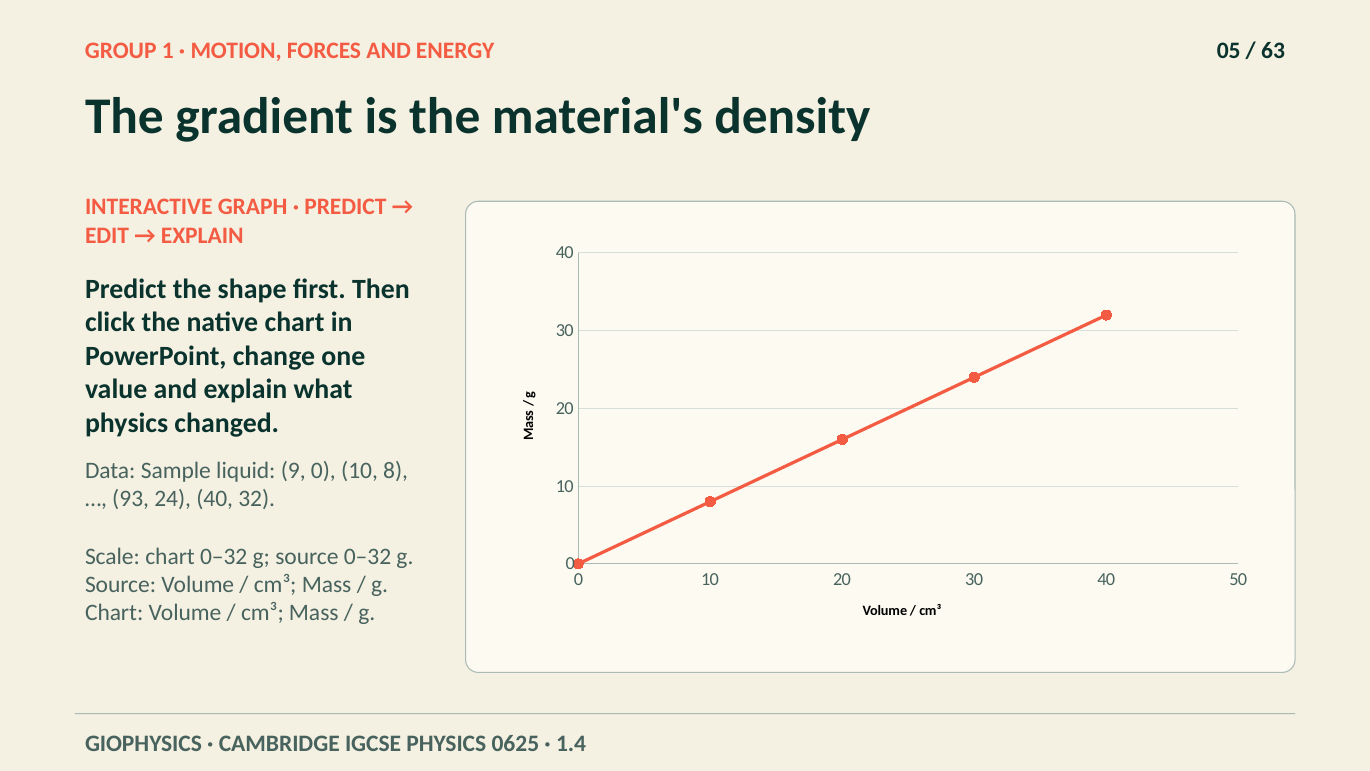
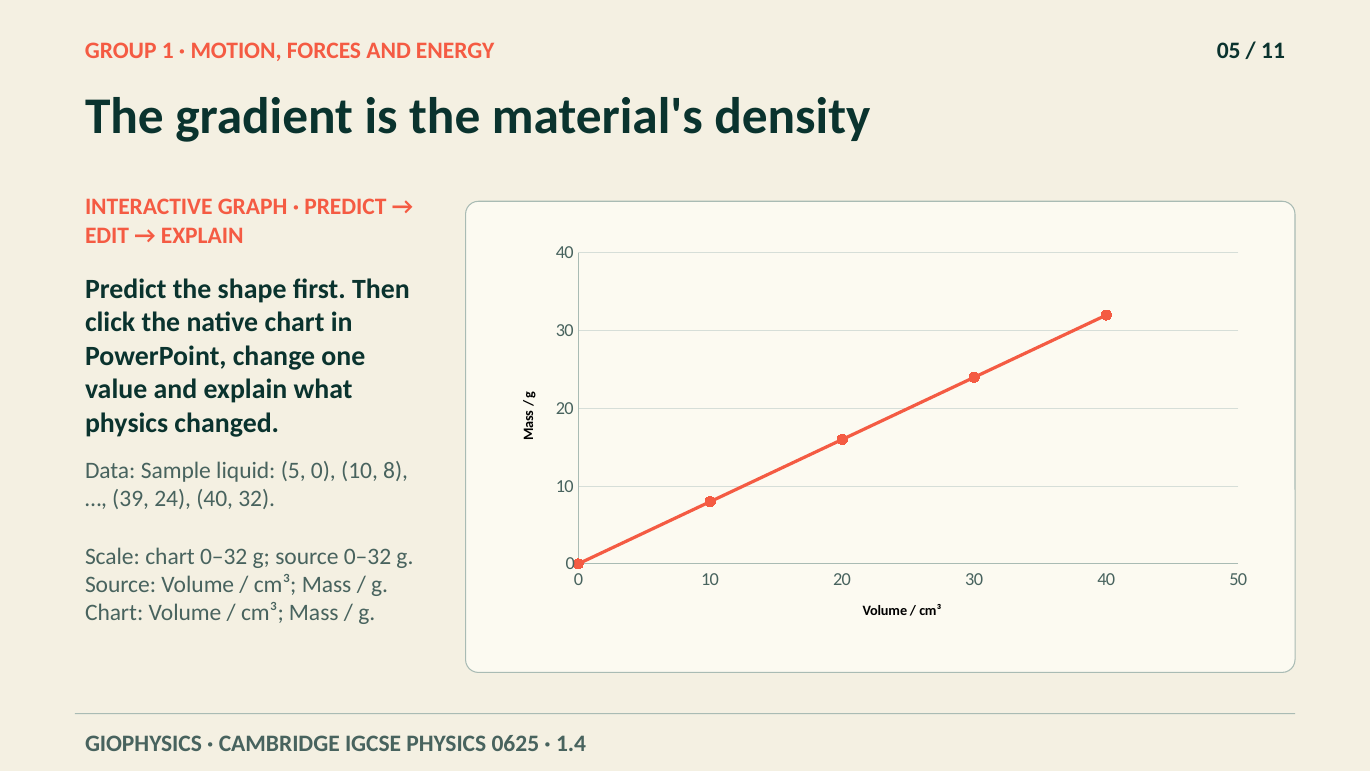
63: 63 -> 11 (1273, 51)
9: 9 -> 5 (293, 470)
93: 93 -> 39 (131, 499)
